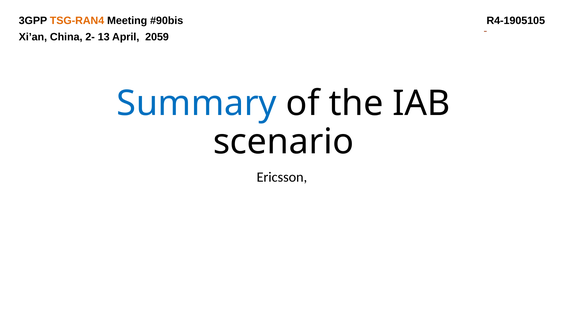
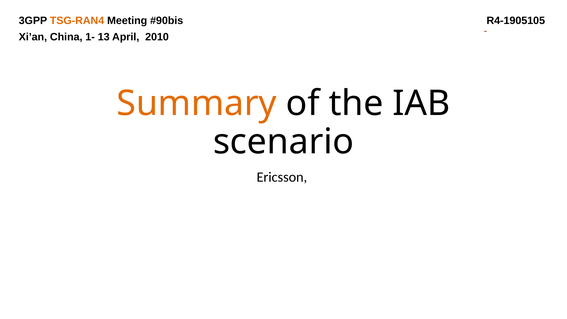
2-: 2- -> 1- (90, 37)
2059: 2059 -> 2010 (157, 37)
Summary colour: blue -> orange (197, 103)
